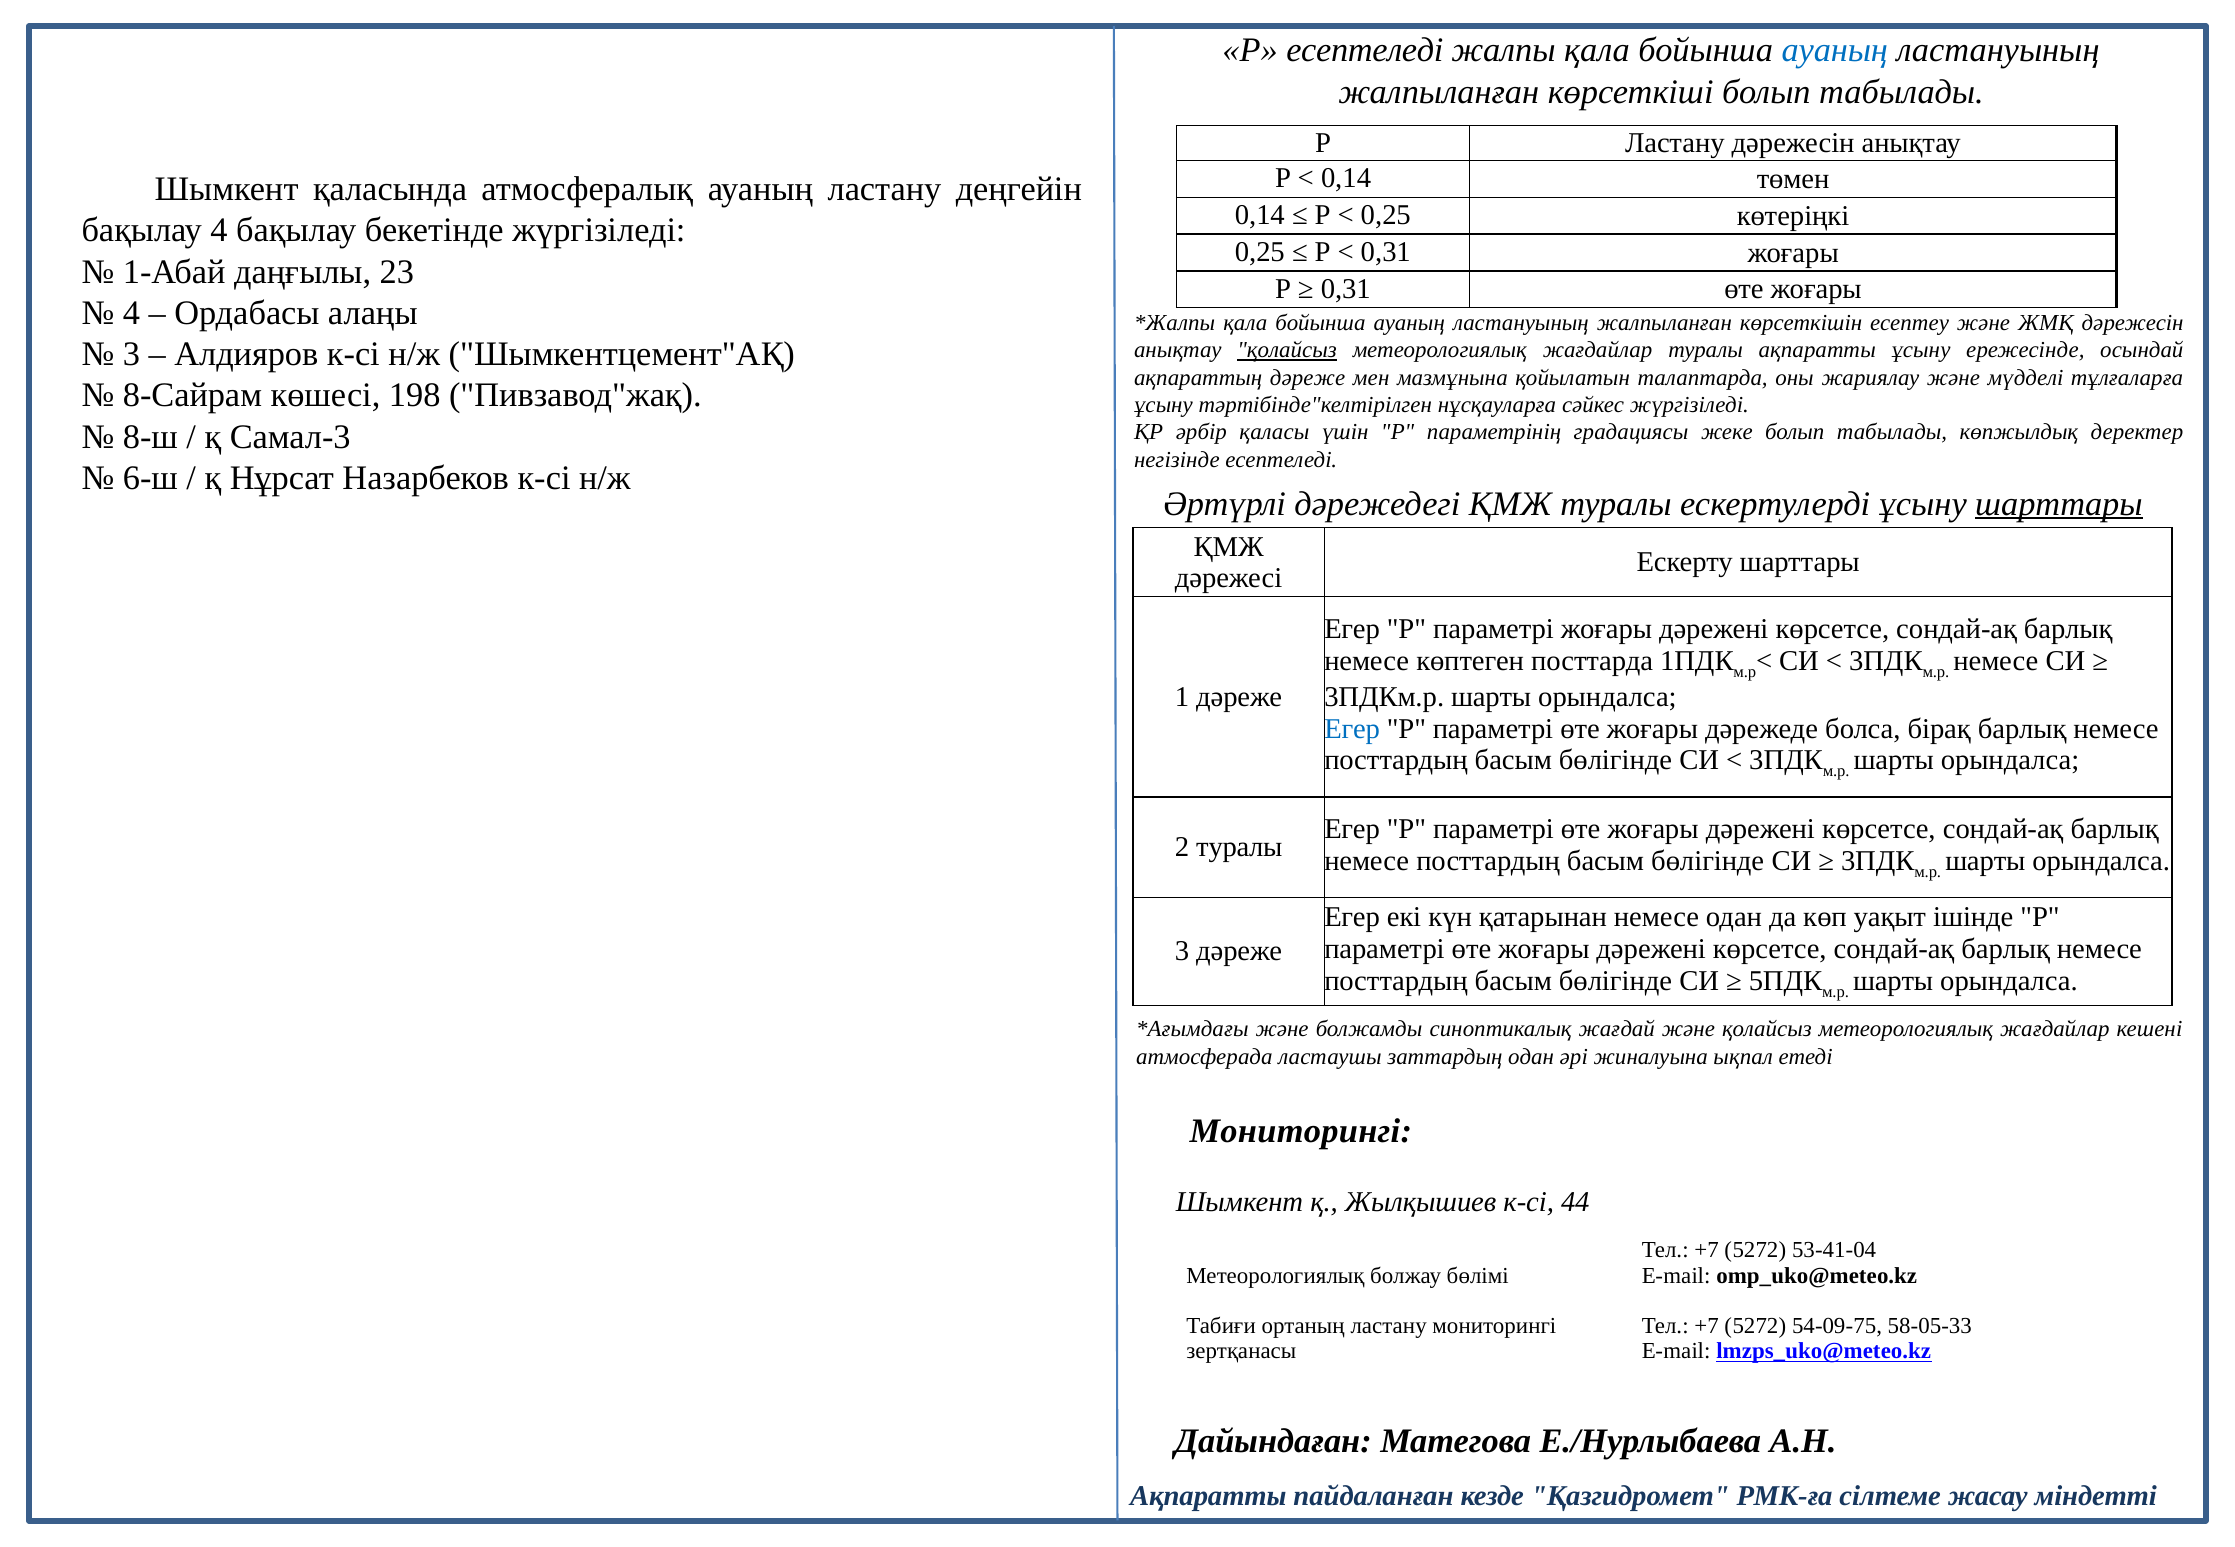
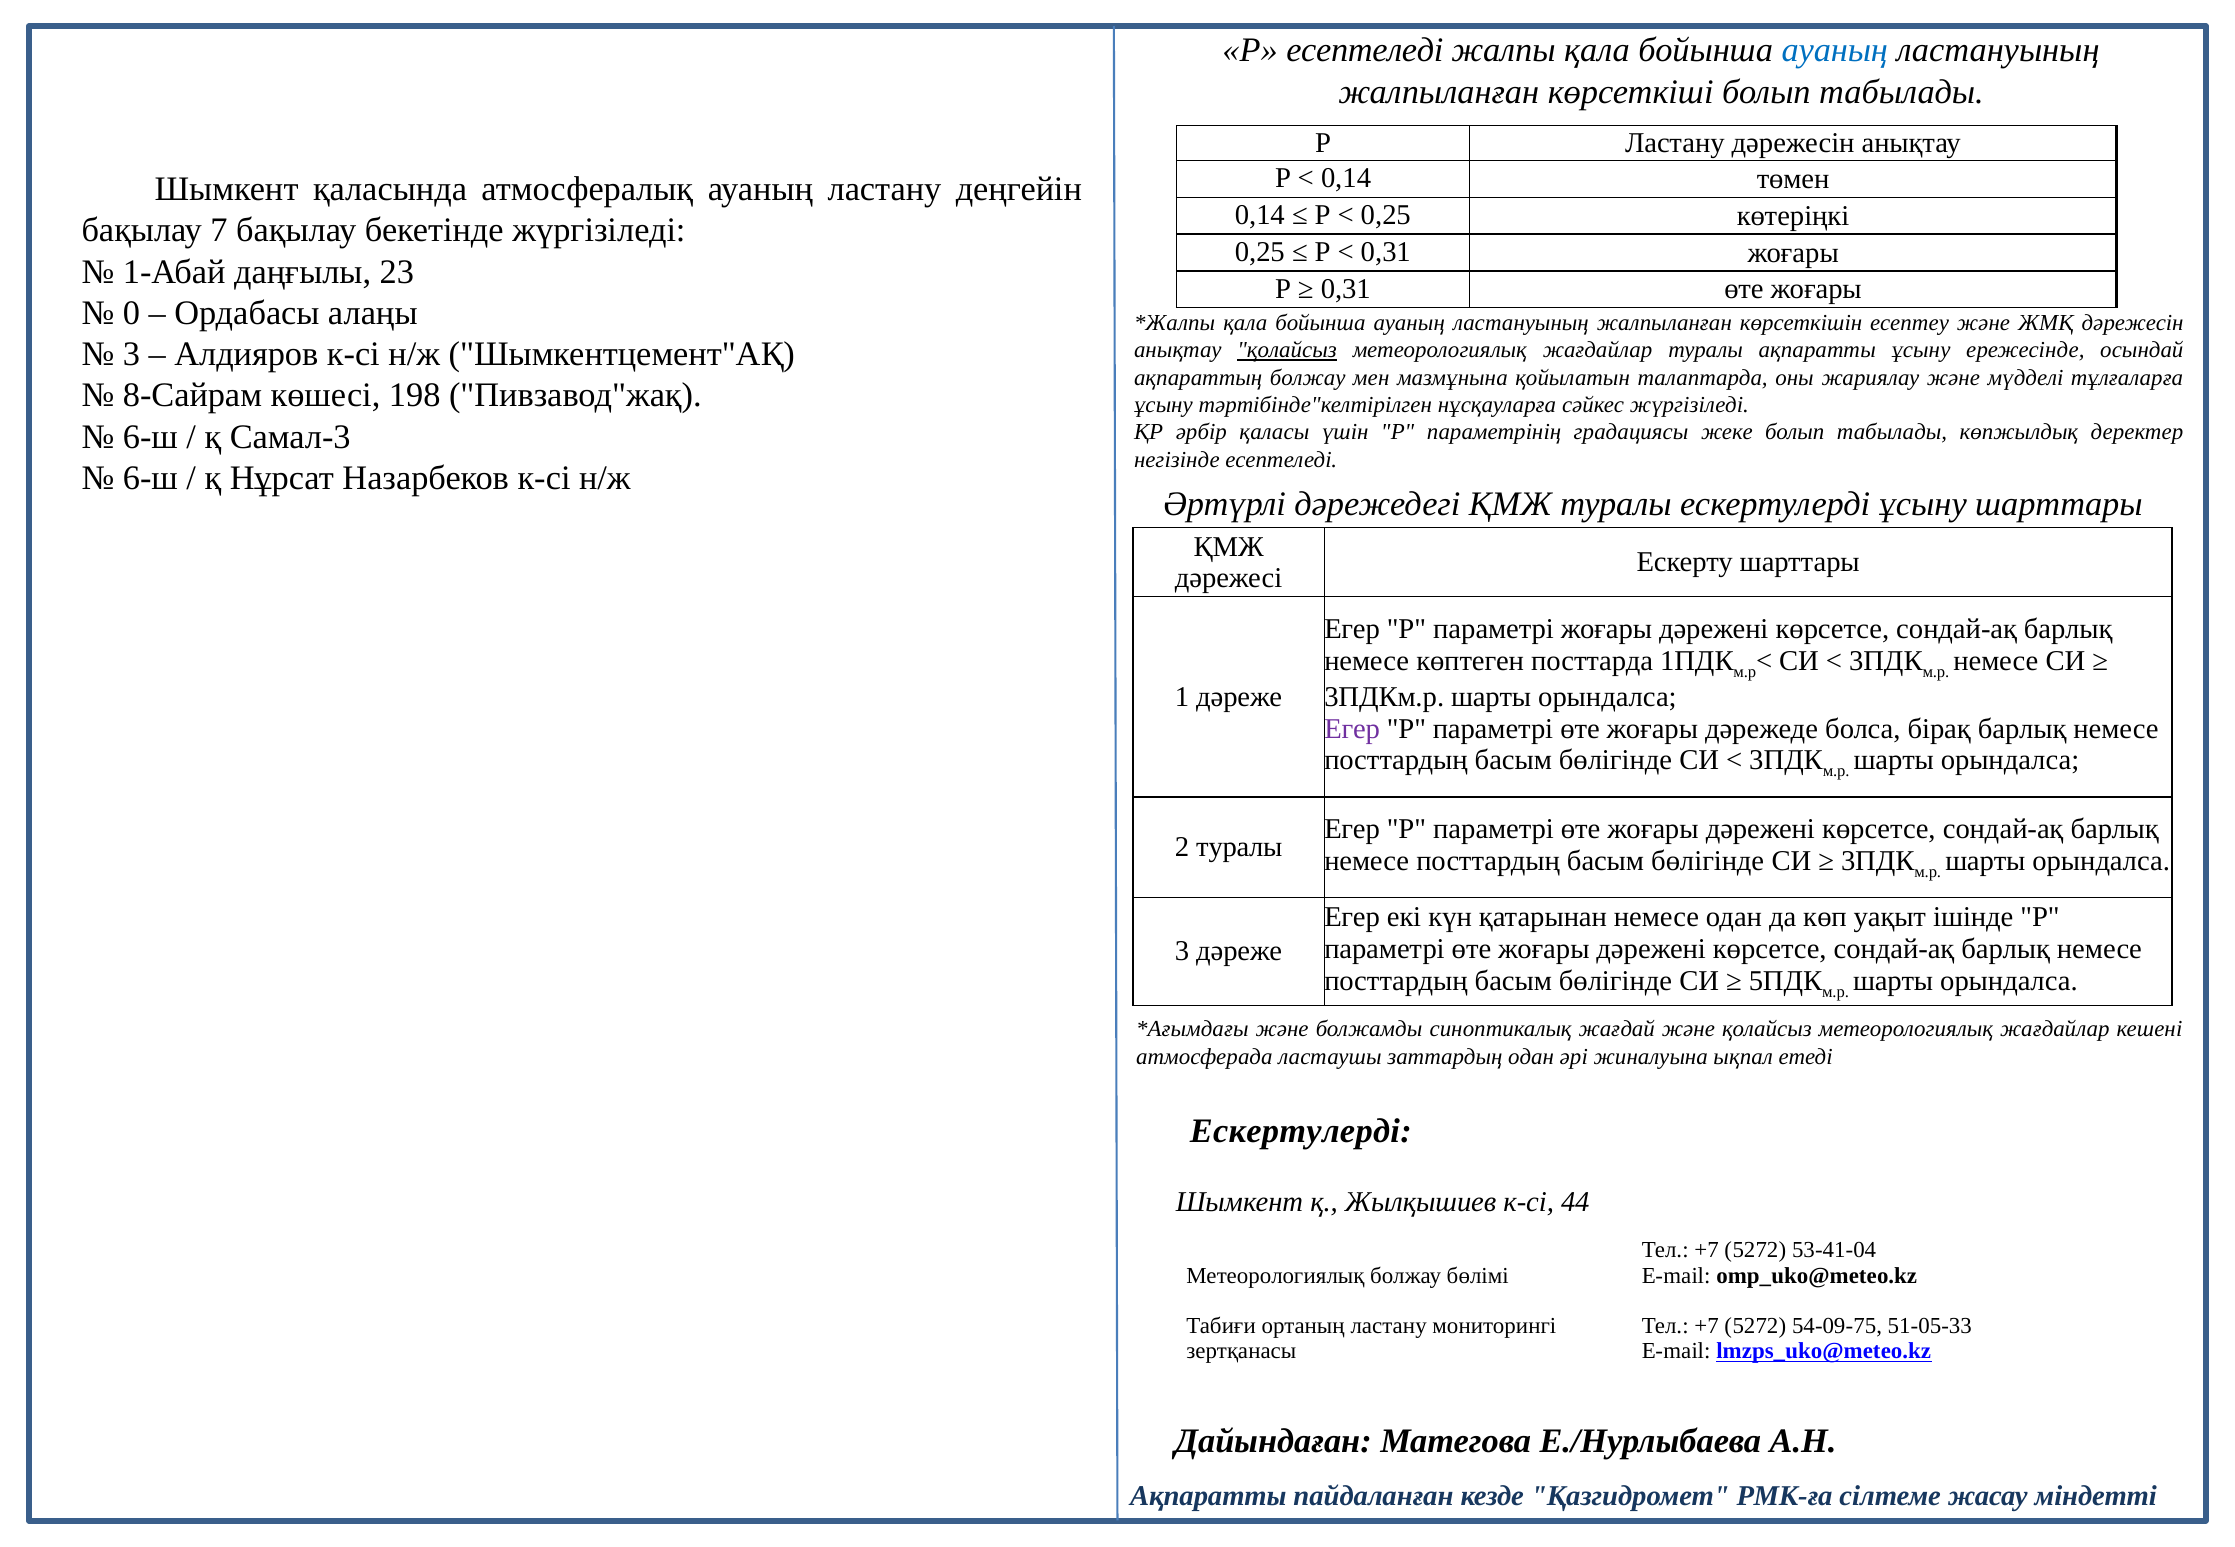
бақылау 4: 4 -> 7 (219, 231)
4: 4 -> 0 (132, 313)
ақпараттың дәреже: дәреже -> болжау (1308, 378)
8-ш: 8-ш -> 6-ш (150, 437)
шарттары underline: present -> none (2059, 504)
Егер colour: blue -> purple (1352, 729)
Мониторингі: Мониторингі -> Ескертулерді (1301, 1131)
58-05-33: 58-05-33 -> 51-05-33 (1930, 1326)
